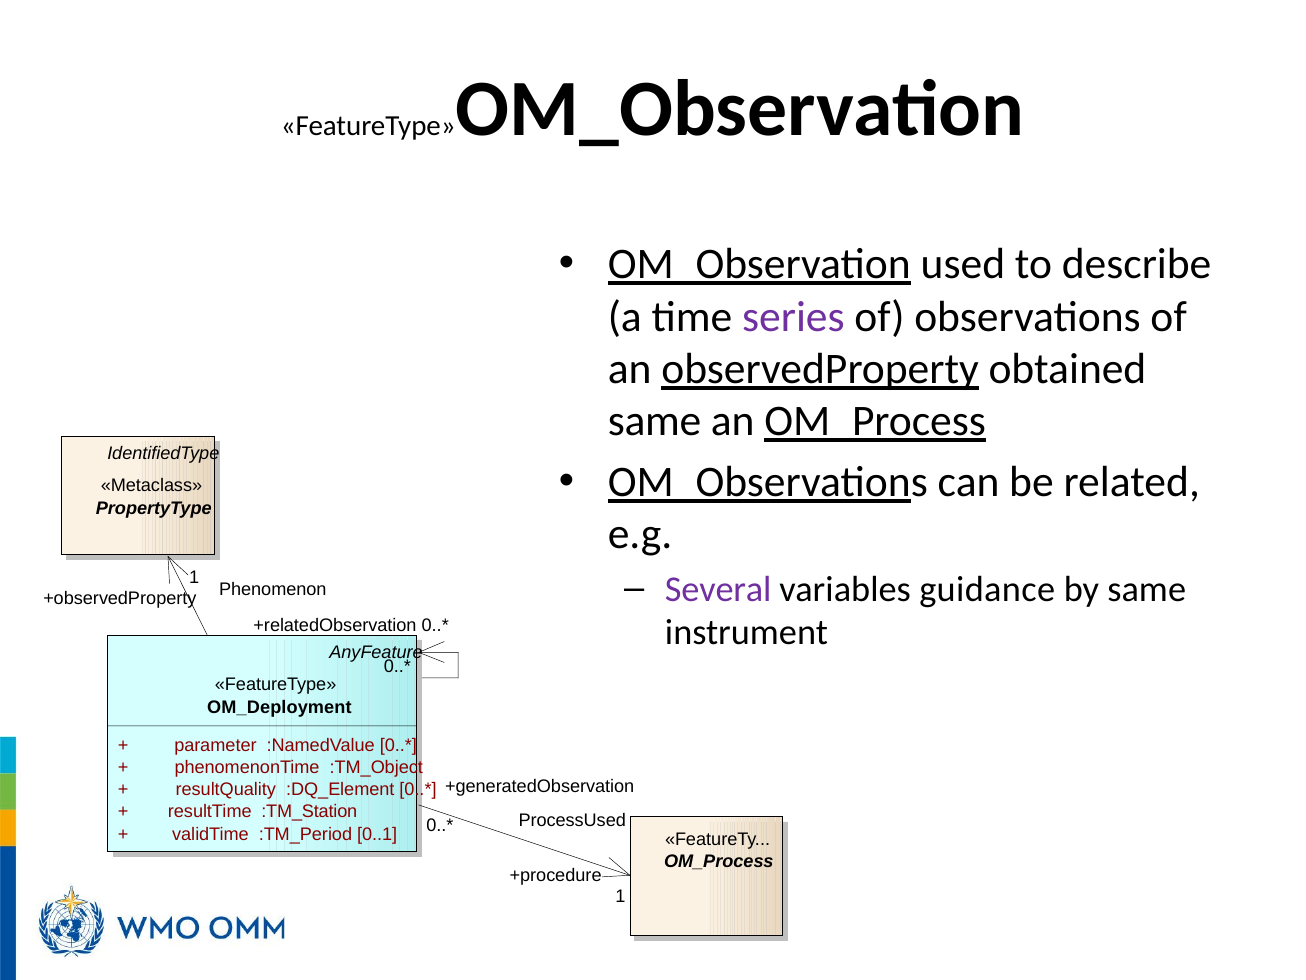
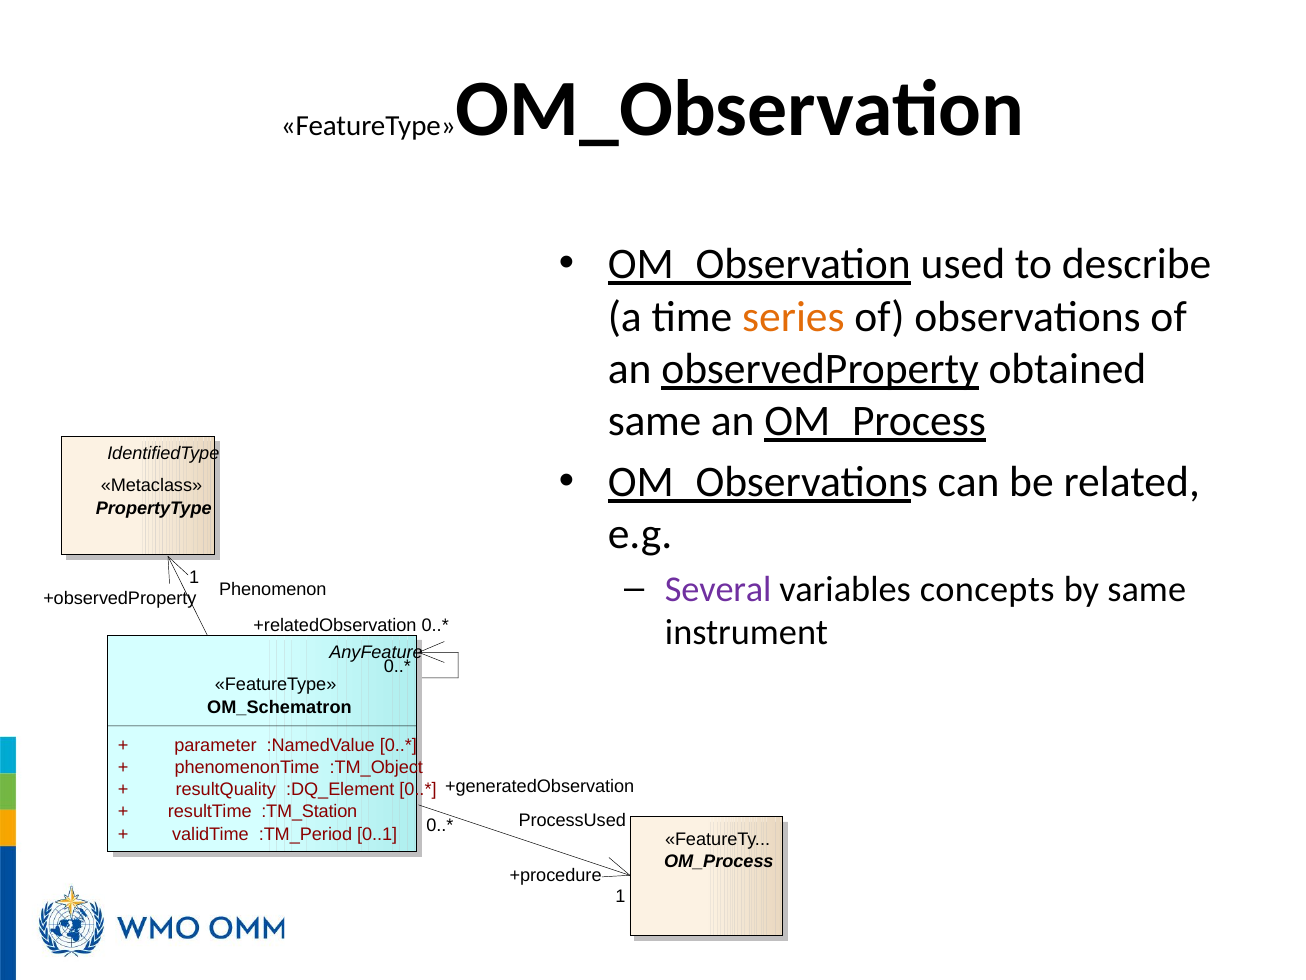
series colour: purple -> orange (793, 316)
guidance: guidance -> concepts (987, 589)
OM_Deployment: OM_Deployment -> OM_Schematron (279, 707)
